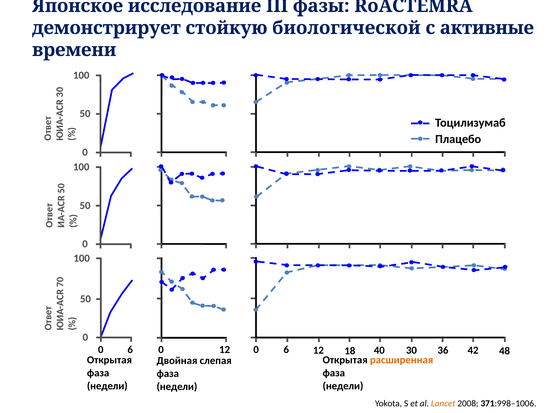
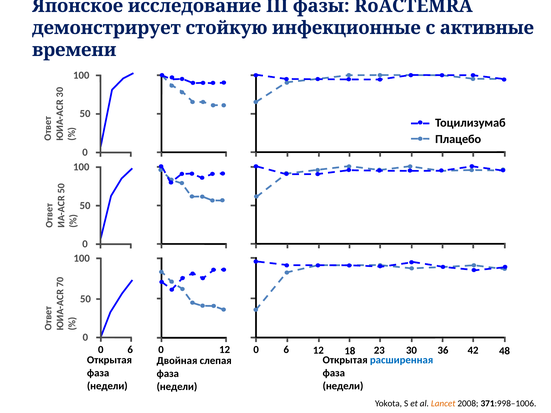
биологической: биологической -> инфекционные (346, 28)
40: 40 -> 23 (379, 351)
расширенная colour: orange -> blue (402, 360)
